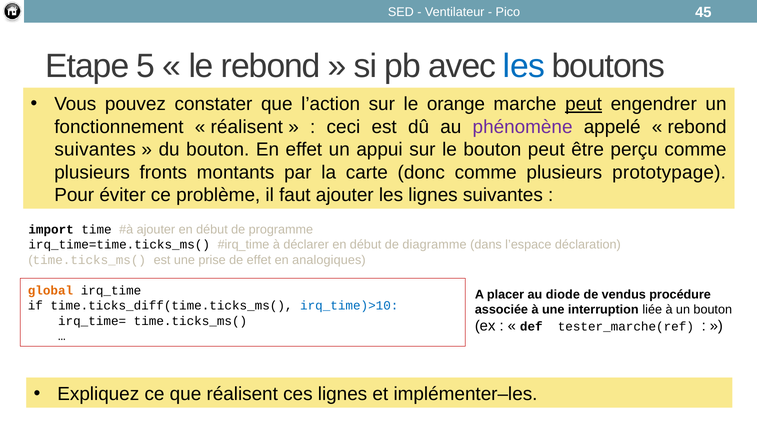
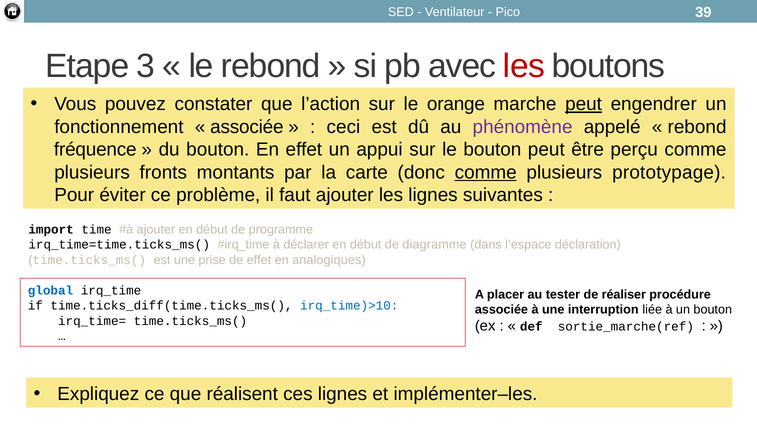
45: 45 -> 39 (703, 12)
5: 5 -> 3 (146, 66)
les colour: blue -> red (524, 66)
réalisent: réalisent -> associée (247, 127)
suivantes: suivantes -> fréquence (95, 150)
comme underline: none -> present (486, 172)
global colour: orange -> blue (50, 290)
diode: diode -> tester (563, 294)
vendus: vendus -> réaliser (624, 294)
tester_marche(ref: tester_marche(ref -> sortie_marche(ref (626, 327)
